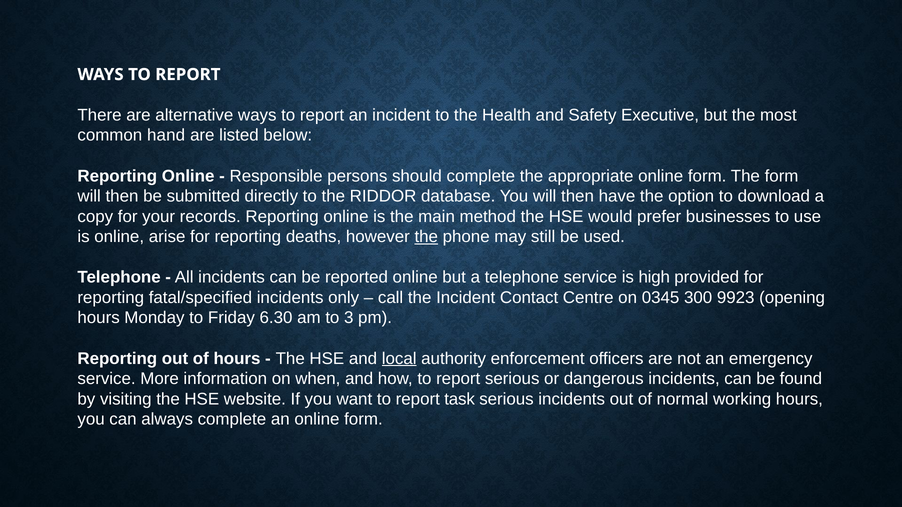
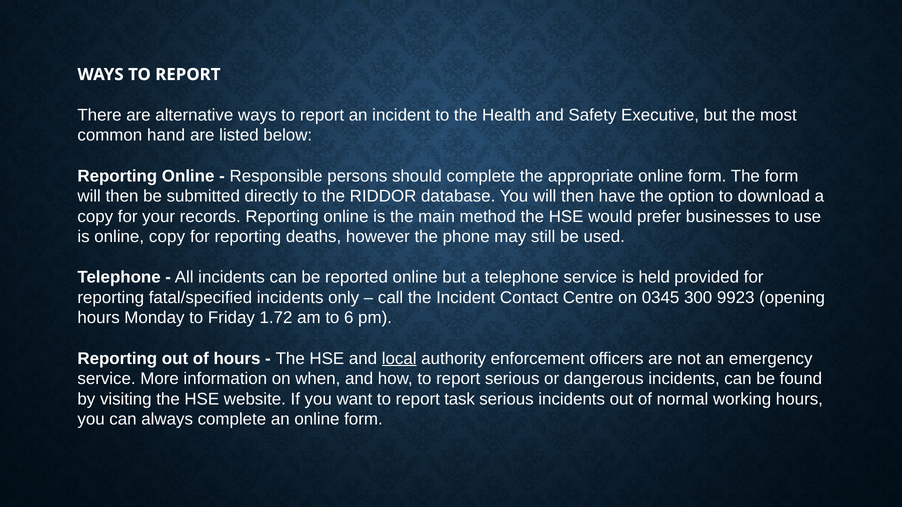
online arise: arise -> copy (167, 237)
the underline: present -> none (426, 237)
high: high -> held (654, 278)
6.30: 6.30 -> 1.72 (276, 318)
3: 3 -> 6 (349, 318)
